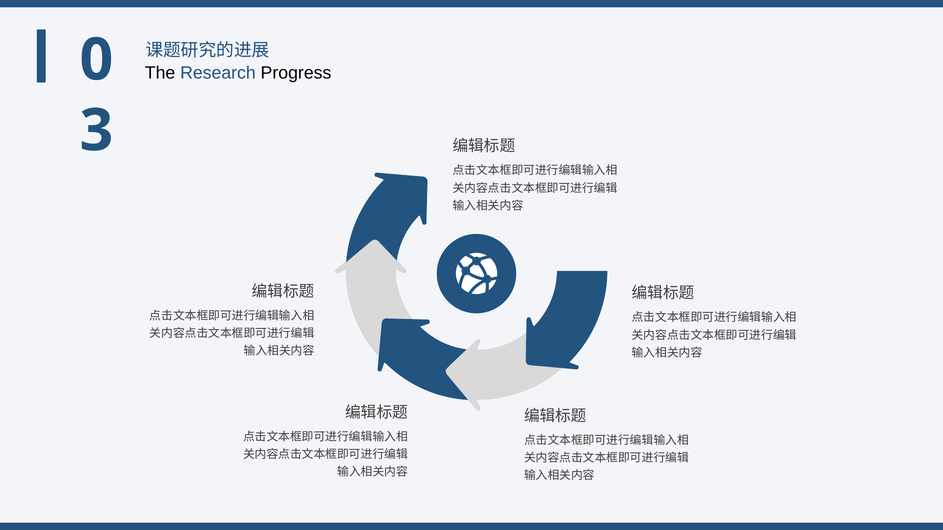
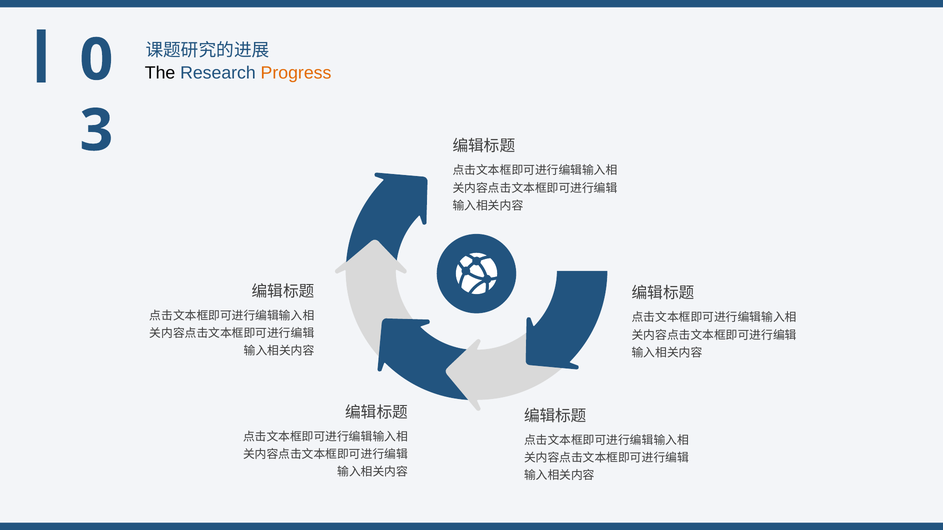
Progress colour: black -> orange (296, 73)
